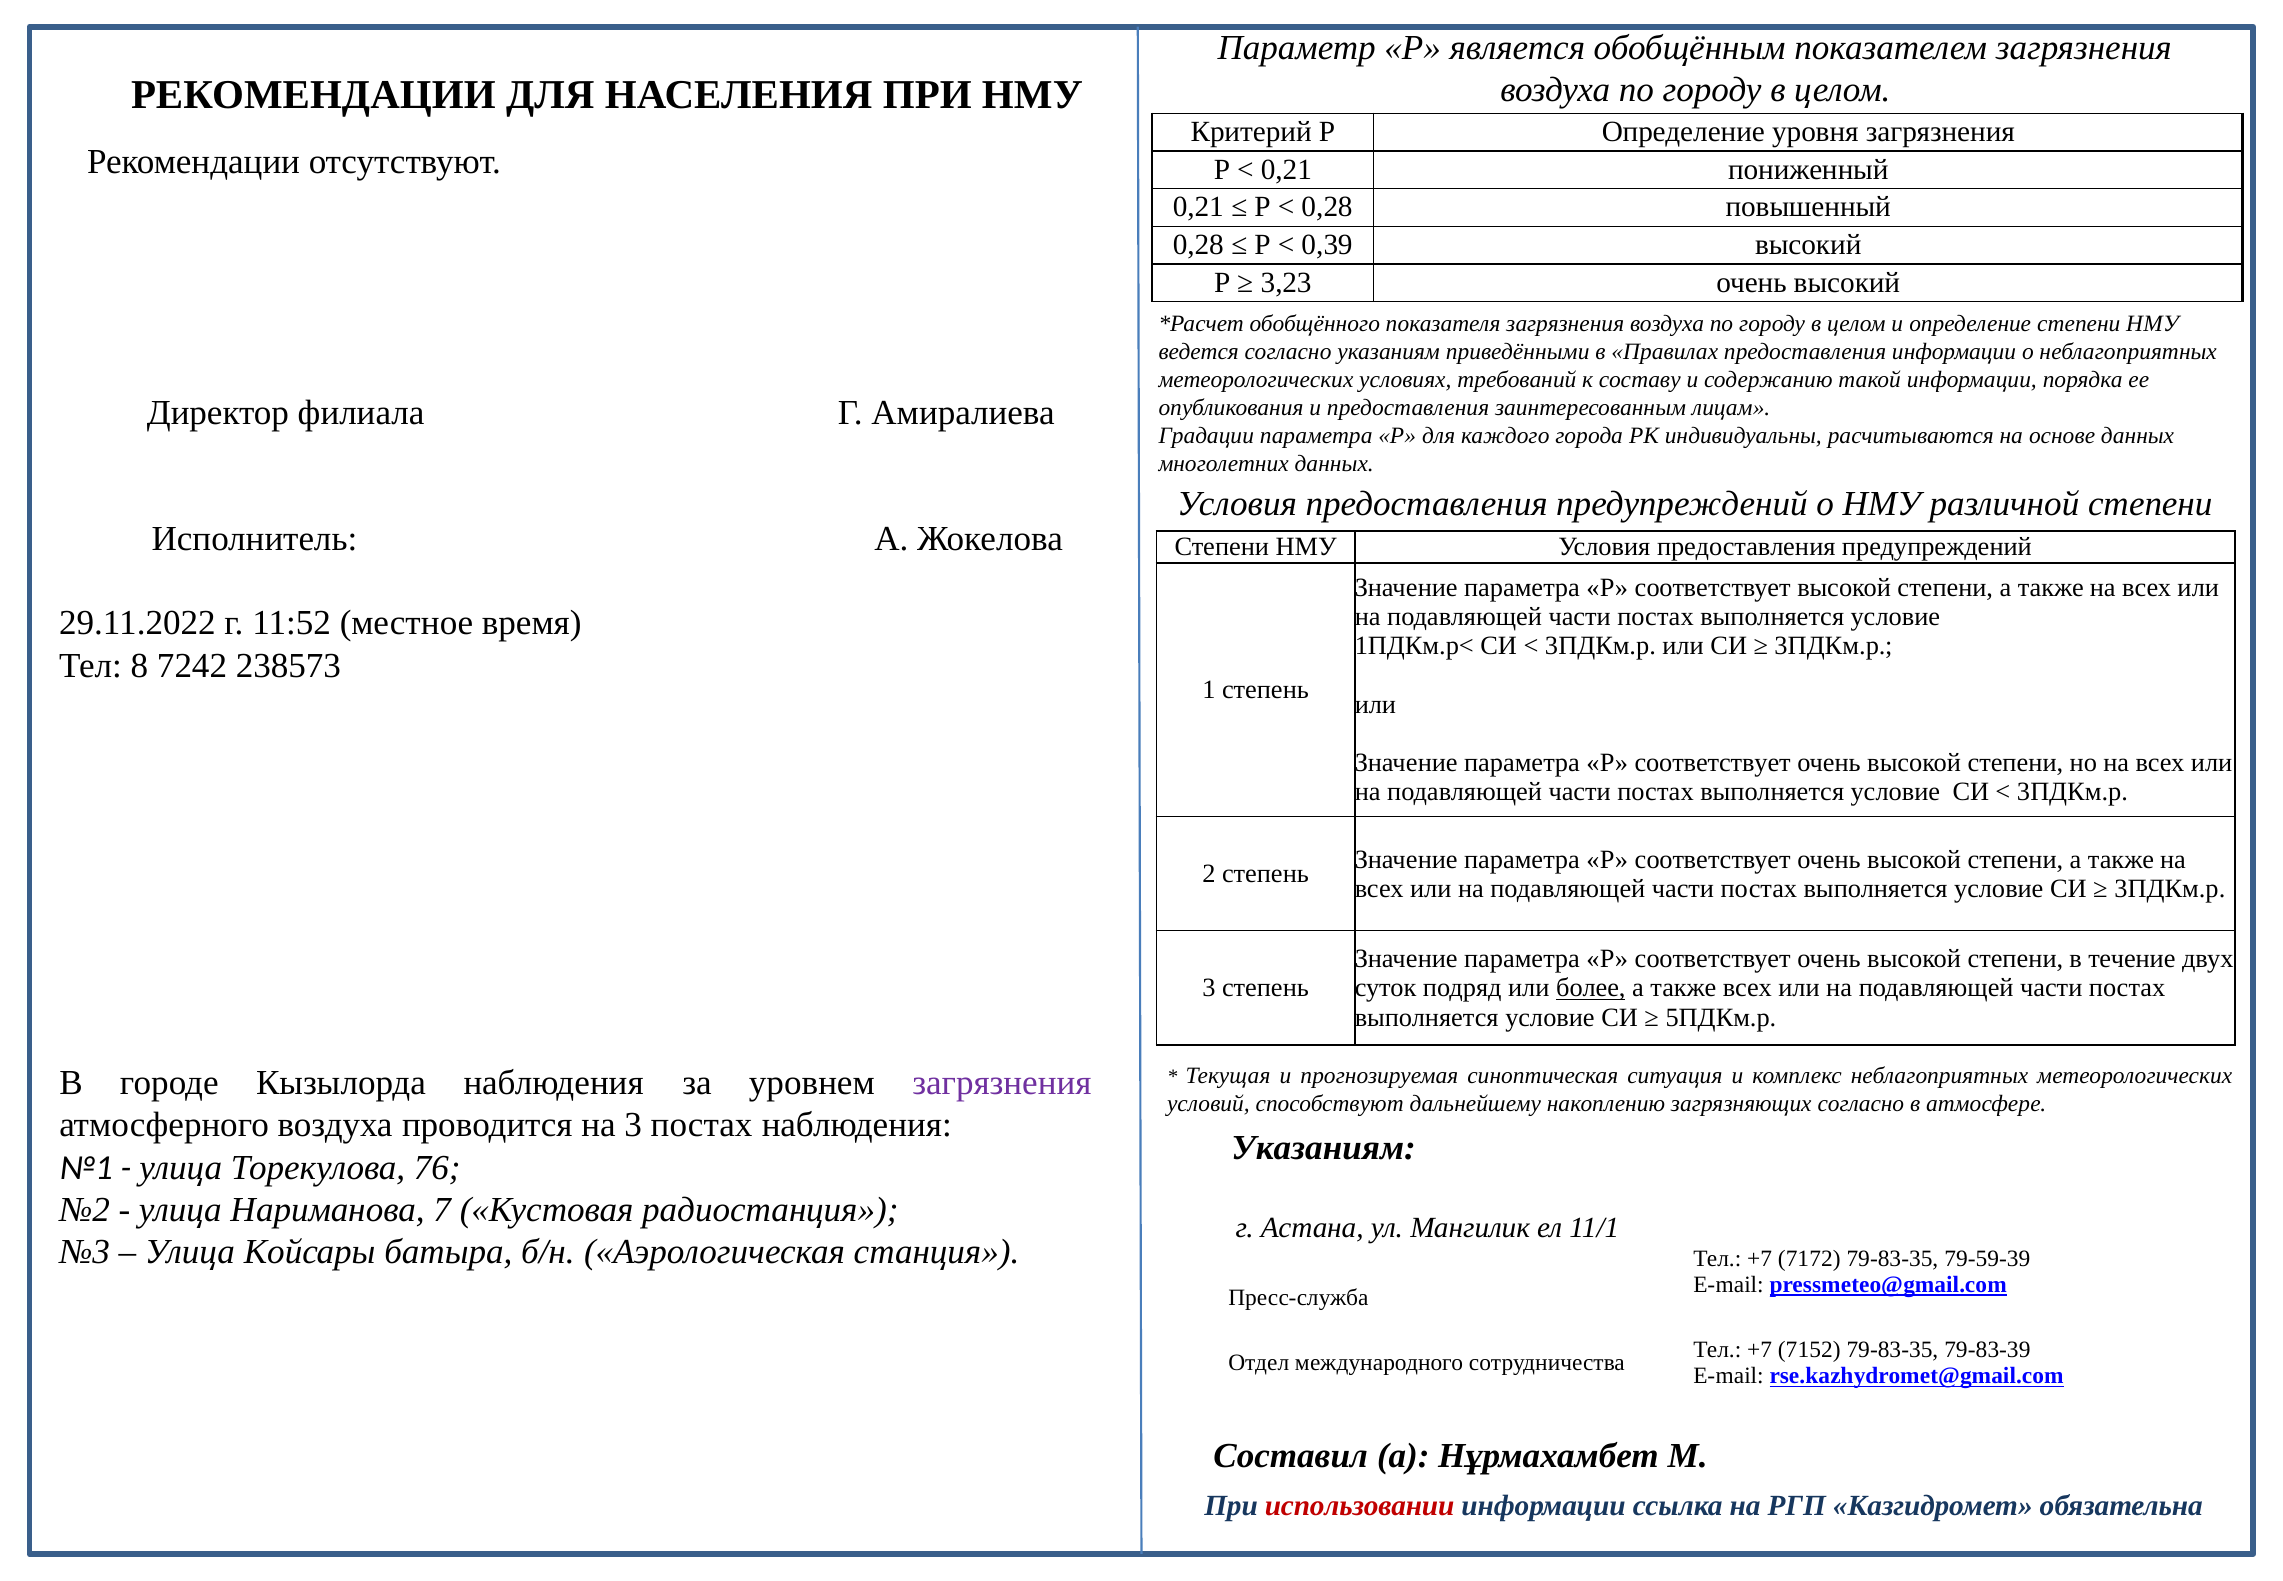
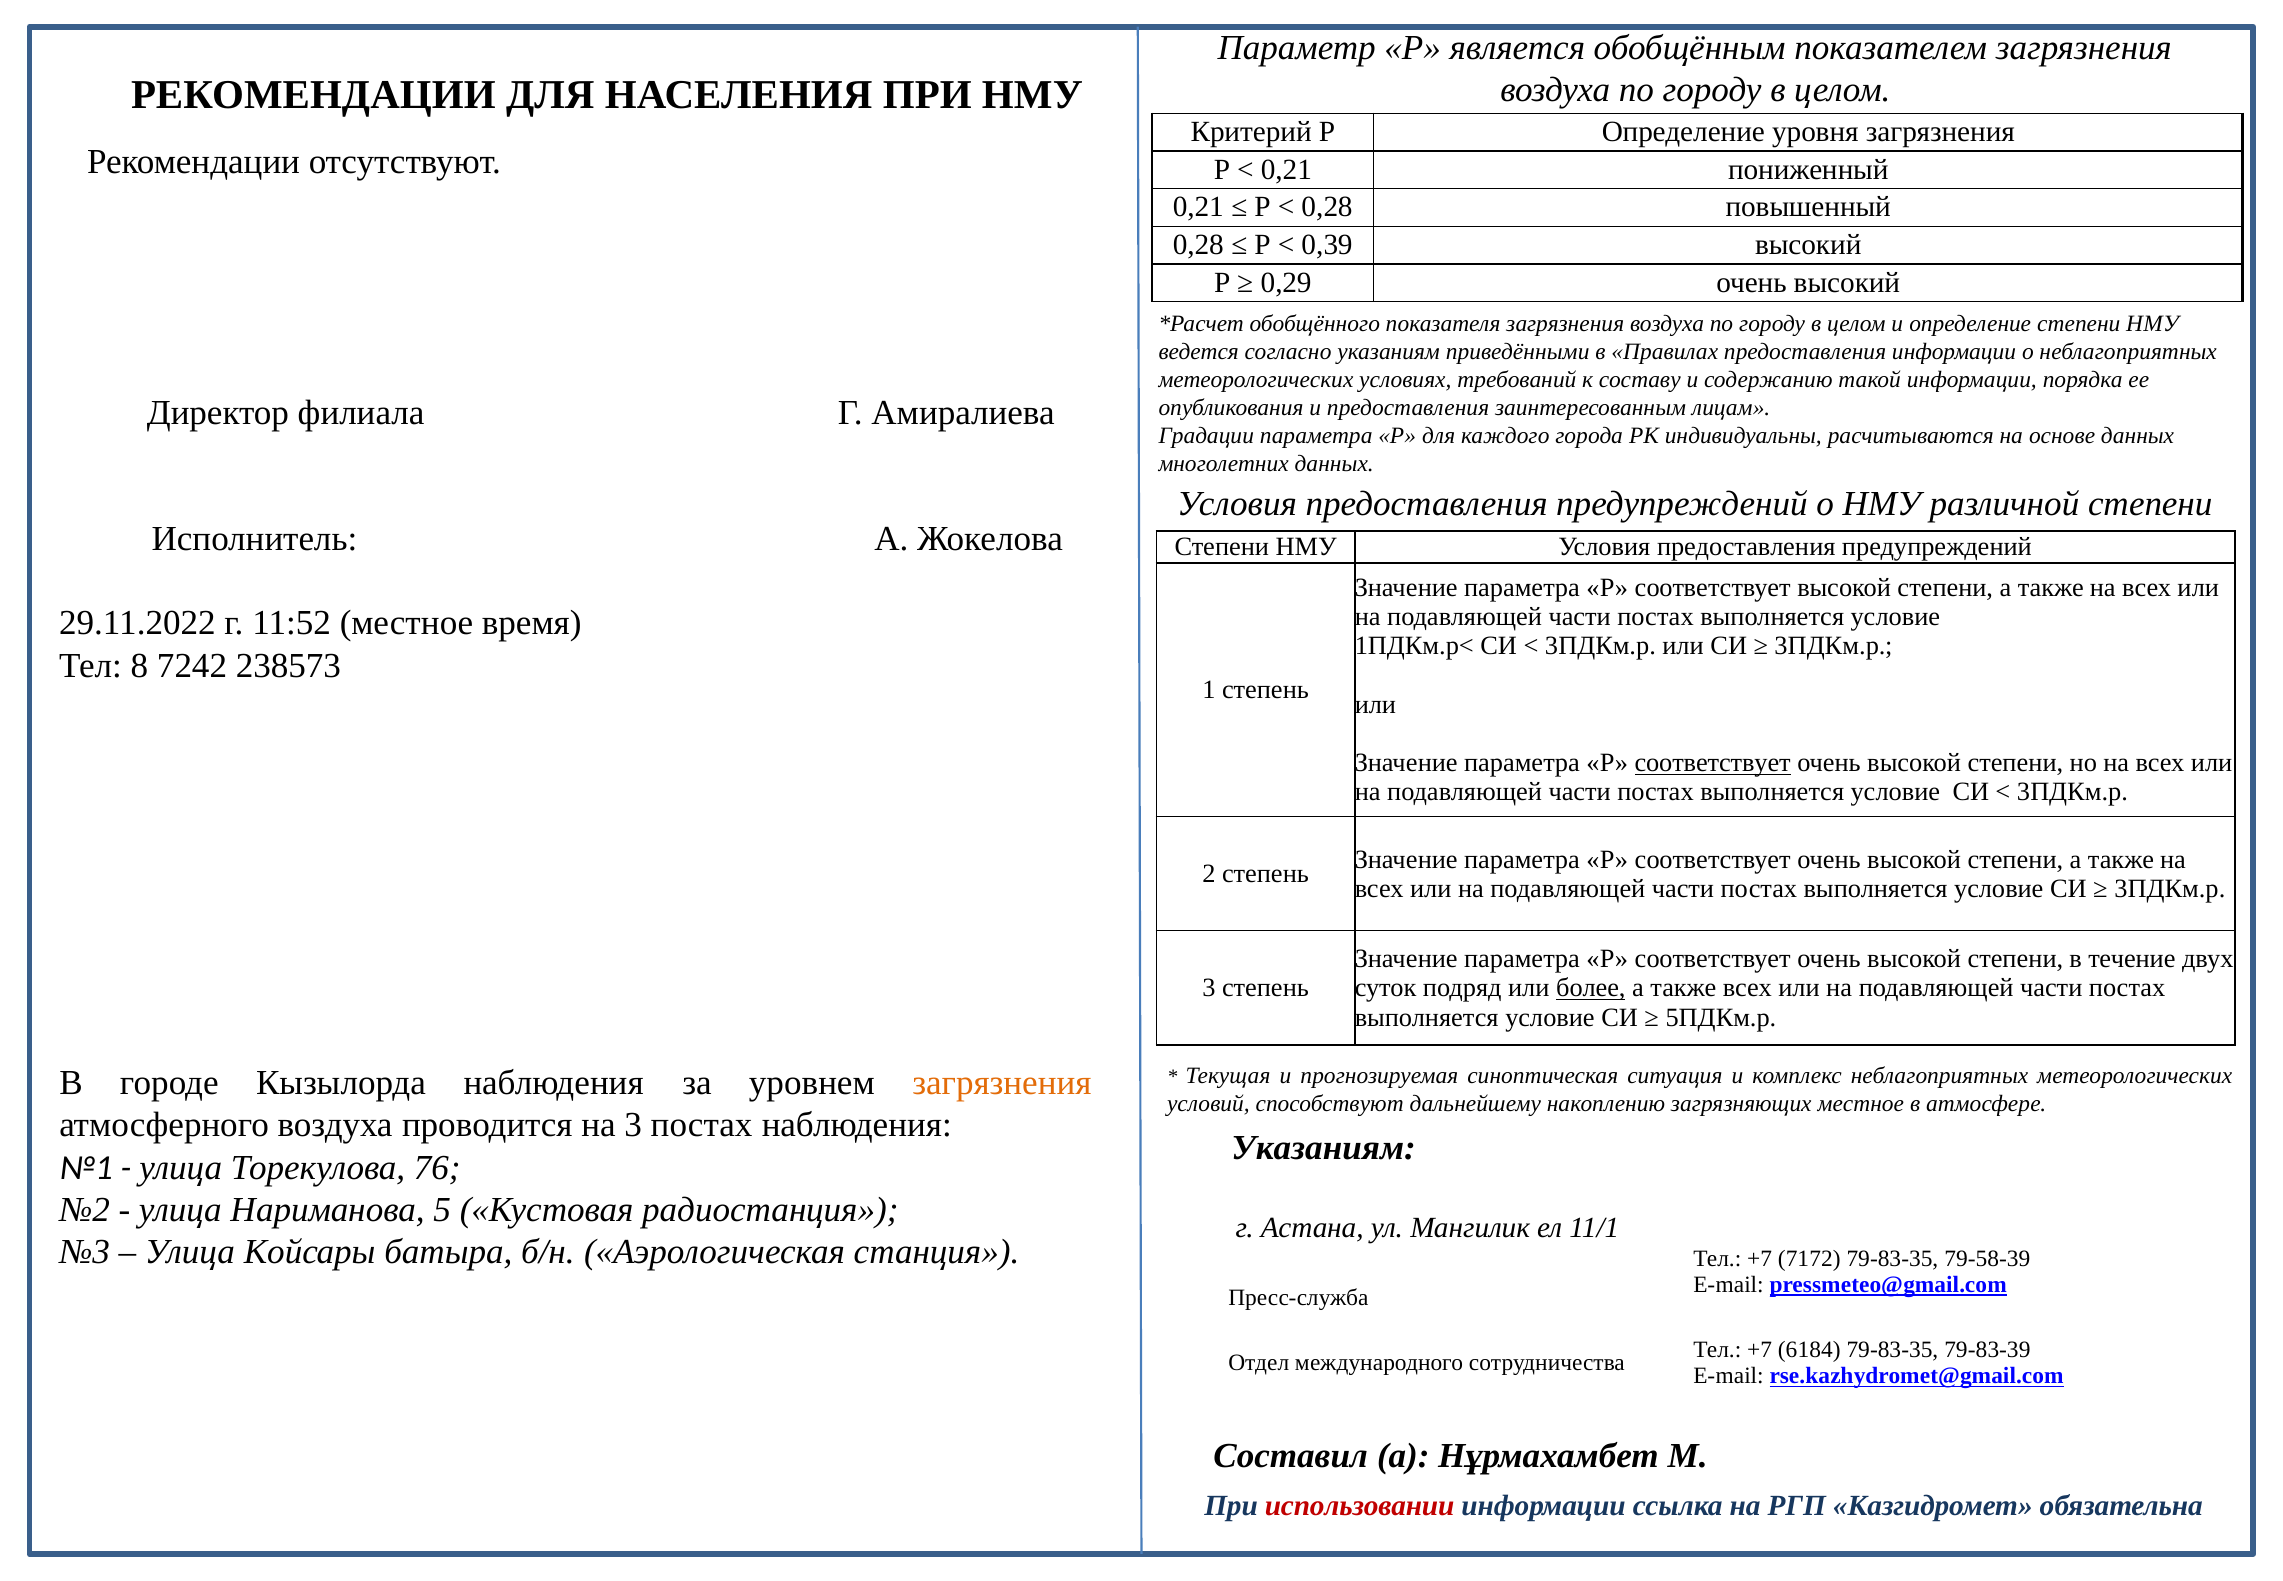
3,23: 3,23 -> 0,29 (1286, 283)
соответствует underline: none -> present (1713, 763)
загрязнения colour: purple -> orange (1002, 1083)
загрязняющих согласно: согласно -> местное (1861, 1103)
7: 7 -> 5 (442, 1209)
79-59-39: 79-59-39 -> 79-58-39 (1987, 1258)
7152: 7152 -> 6184 (1809, 1350)
